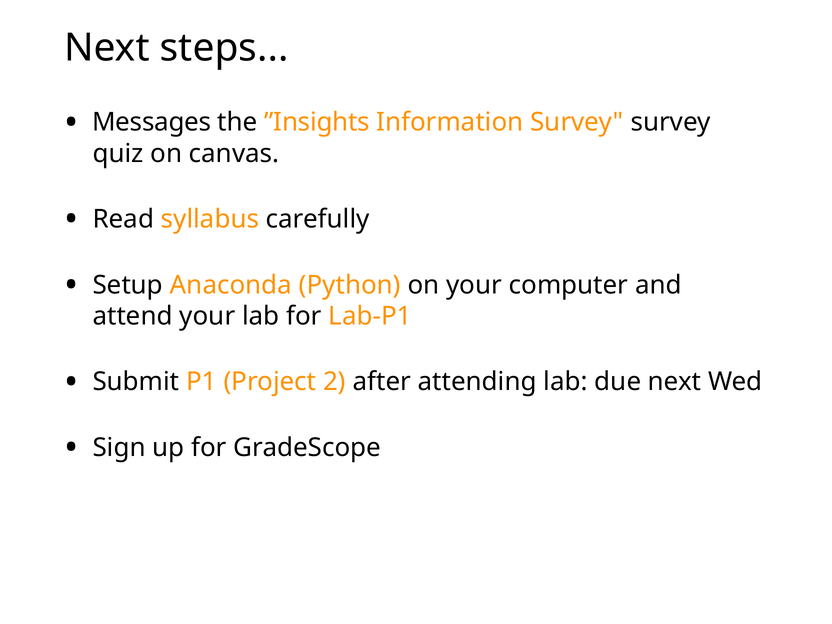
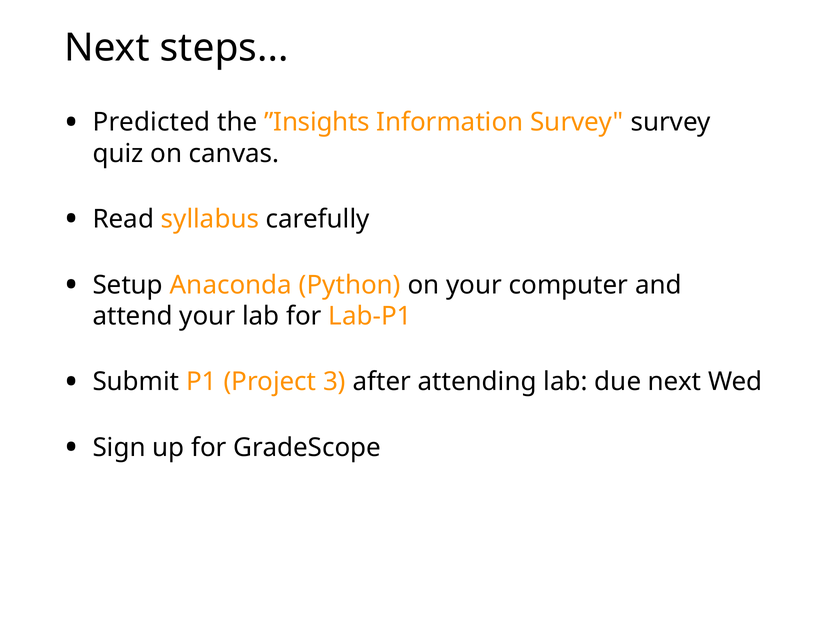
Messages: Messages -> Predicted (151, 122)
2: 2 -> 3 (334, 382)
